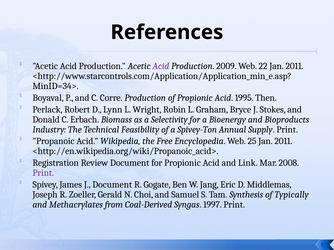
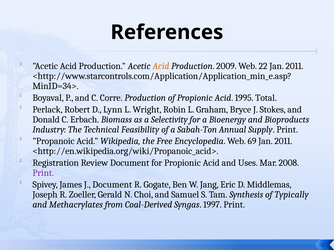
Acid colour: purple -> orange (161, 66)
Then: Then -> Total (266, 98)
Spivey-Ton: Spivey-Ton -> Sabah-Ton (197, 130)
25: 25 -> 69 (252, 141)
Link: Link -> Uses (248, 163)
